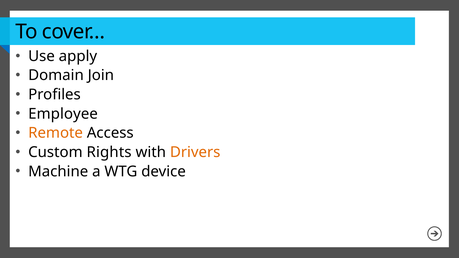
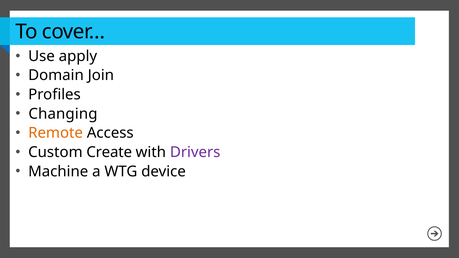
Employee: Employee -> Changing (63, 114)
Rights: Rights -> Create (109, 152)
Drivers colour: orange -> purple (195, 152)
